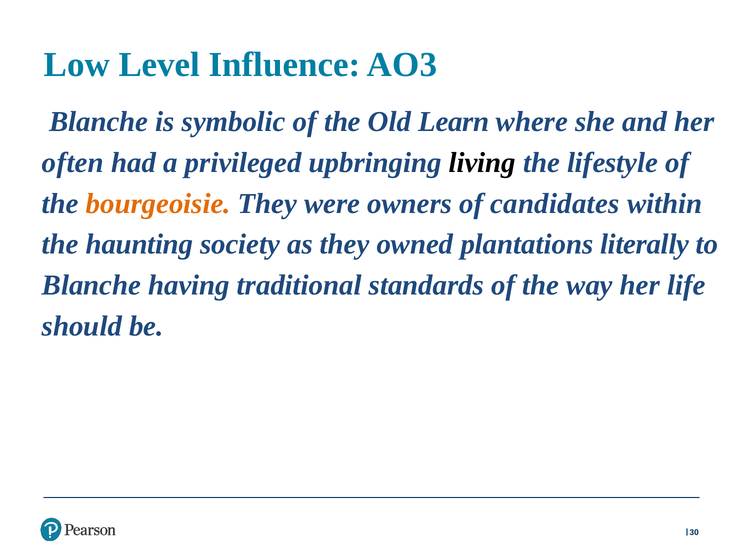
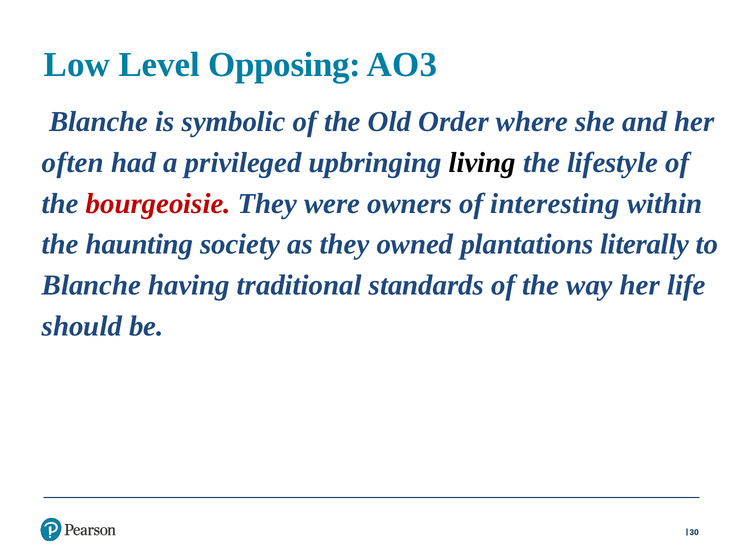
Influence: Influence -> Opposing (285, 65)
Learn: Learn -> Order (454, 122)
bourgeoisie colour: orange -> red (158, 203)
candidates: candidates -> interesting (555, 203)
